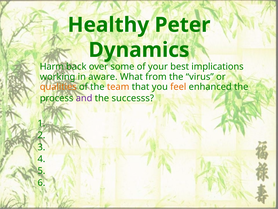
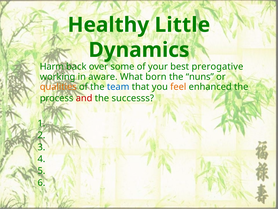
Peter: Peter -> Little (182, 25)
implications: implications -> prerogative (217, 67)
from: from -> born (156, 77)
virus: virus -> nuns (200, 77)
team colour: orange -> blue (118, 87)
and colour: purple -> red (84, 98)
